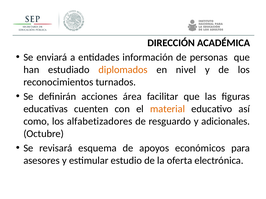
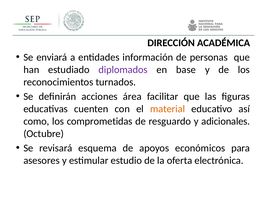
diplomados colour: orange -> purple (123, 70)
nivel: nivel -> base (186, 70)
alfabetizadores: alfabetizadores -> comprometidas (100, 122)
